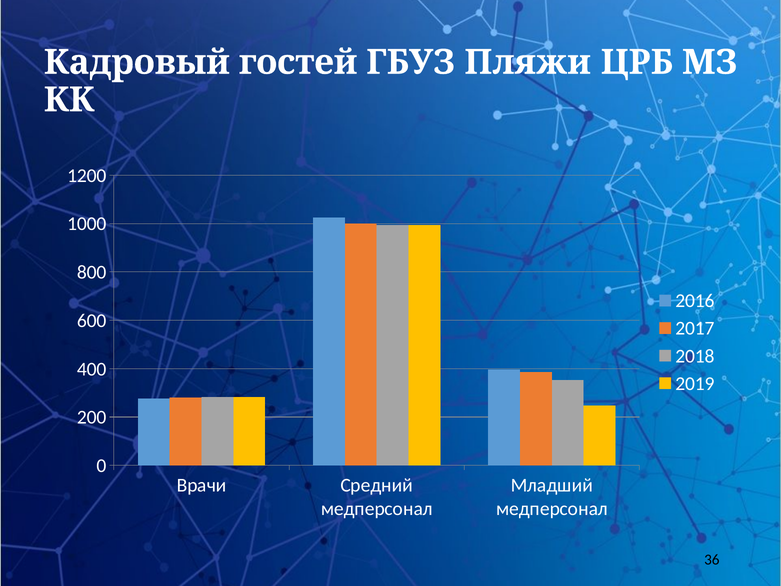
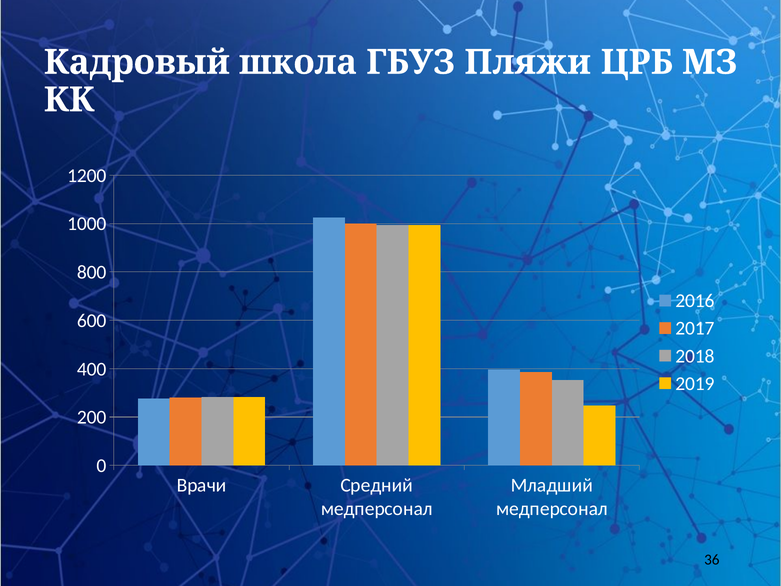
гостей: гостей -> школа (298, 62)
